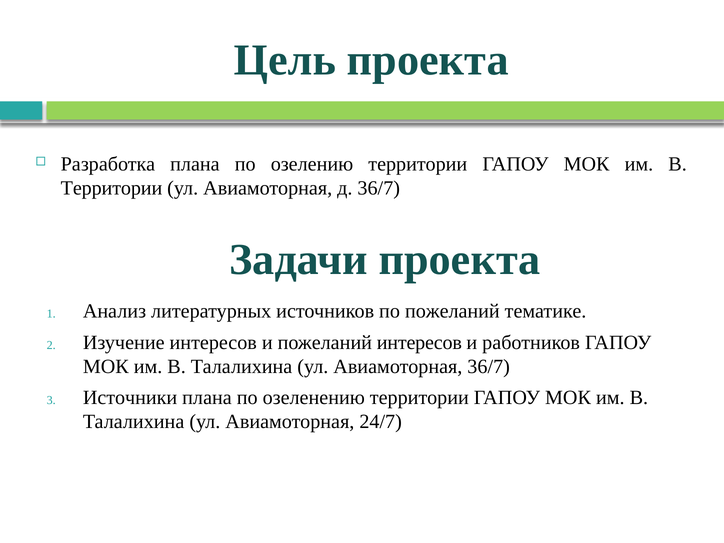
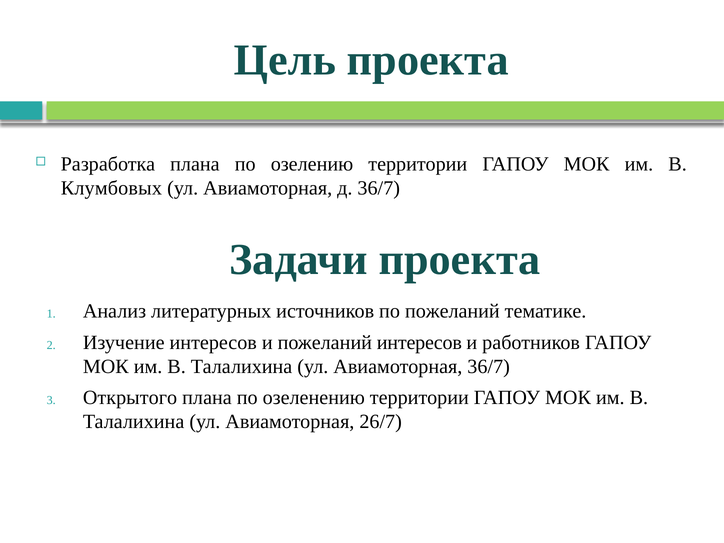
Территории: Территории -> Клумбовых (111, 188)
Источники: Источники -> Открытого (130, 398)
24/7: 24/7 -> 26/7 (381, 422)
